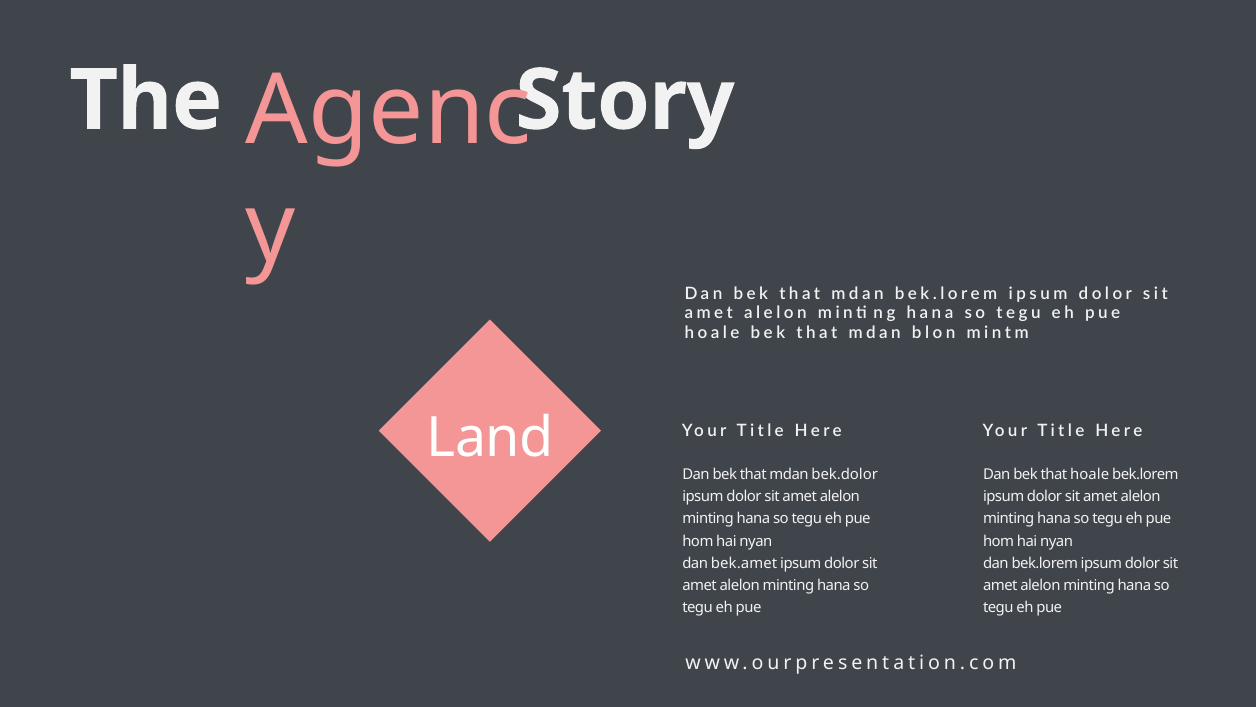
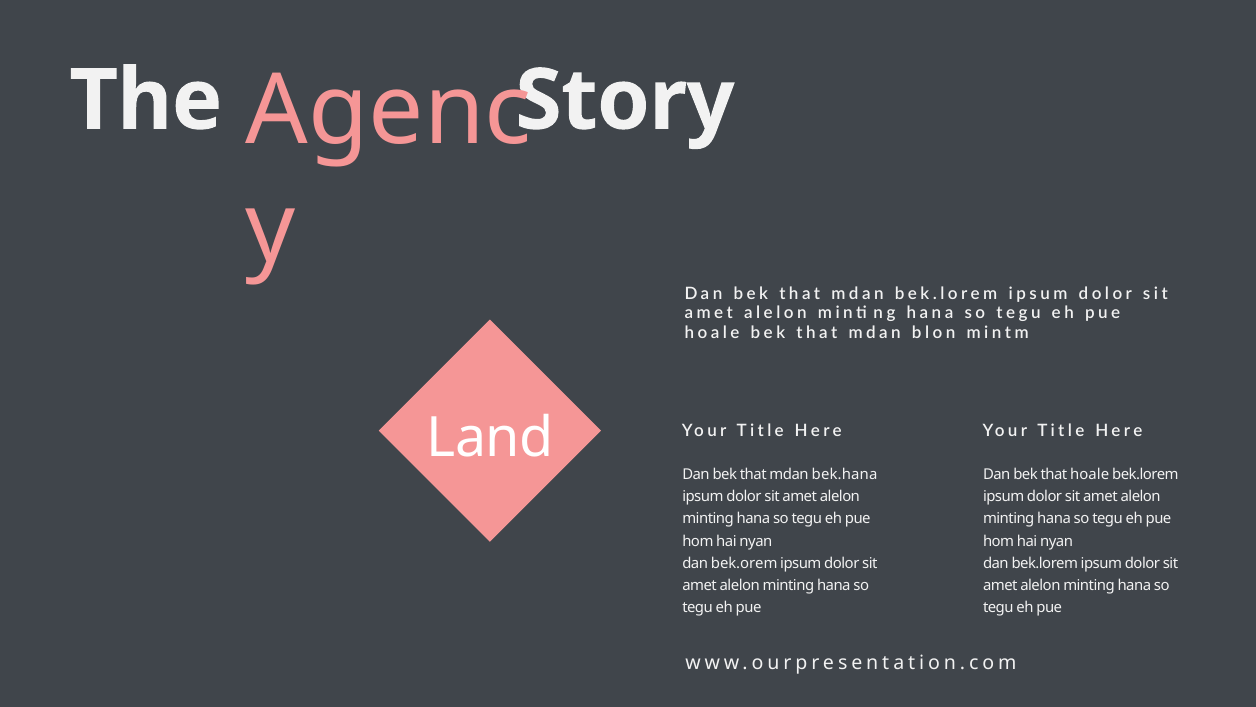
bek.dolor: bek.dolor -> bek.hana (845, 474)
bek.amet: bek.amet -> bek.orem (744, 563)
